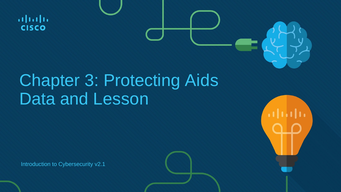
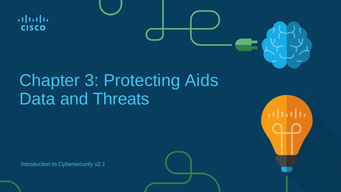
Lesson: Lesson -> Threats (121, 99)
